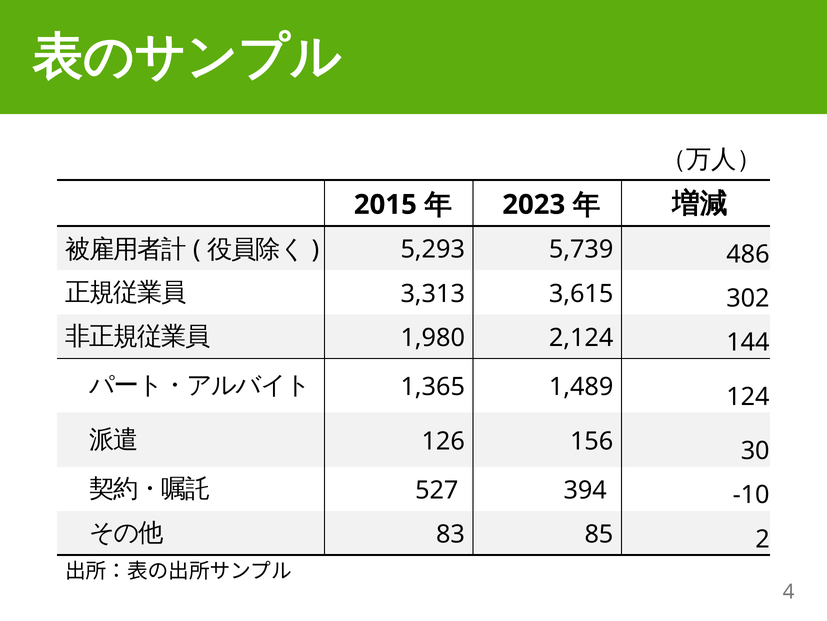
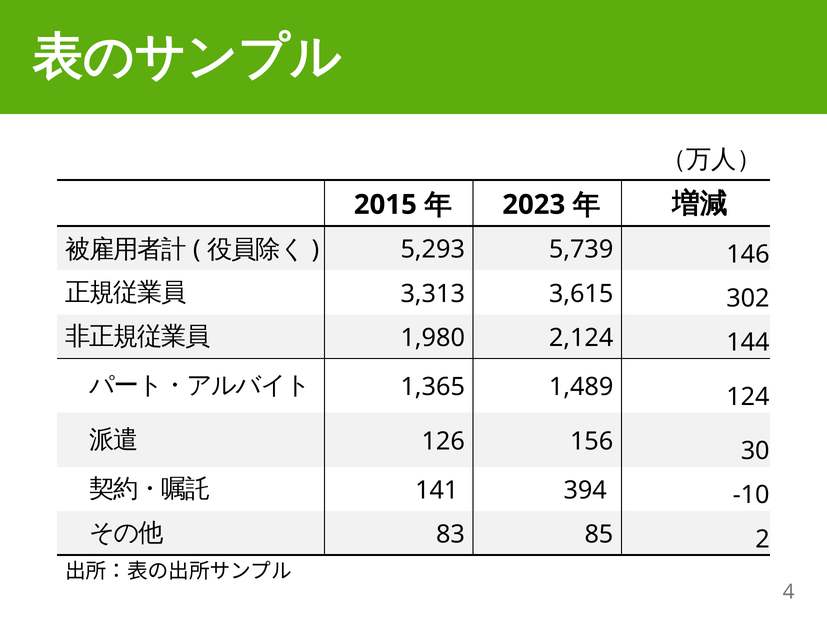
486: 486 -> 146 (748, 254)
527: 527 -> 141 (437, 490)
